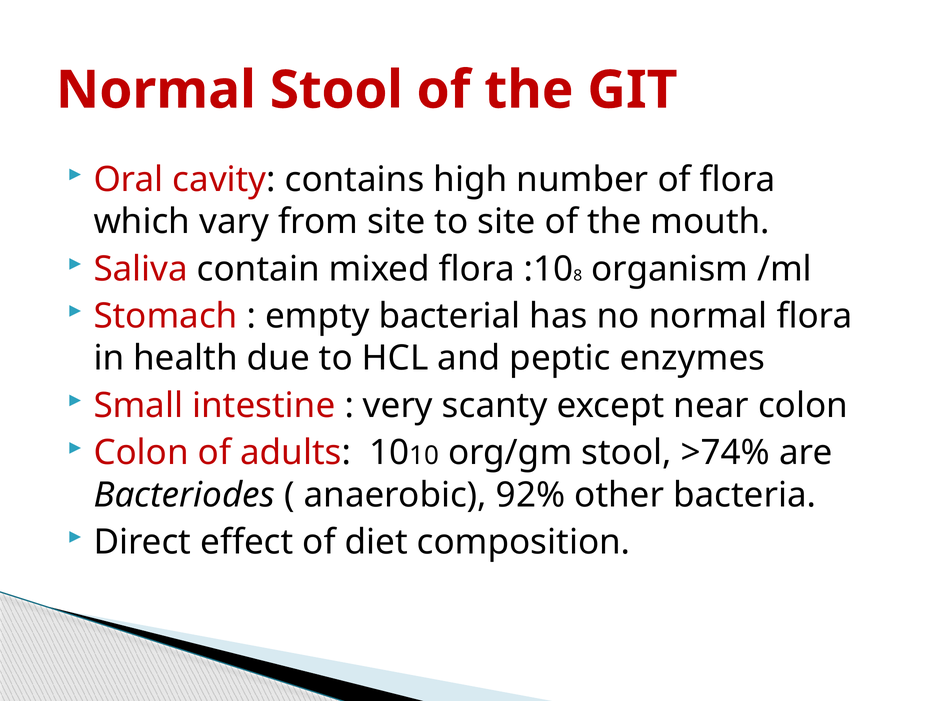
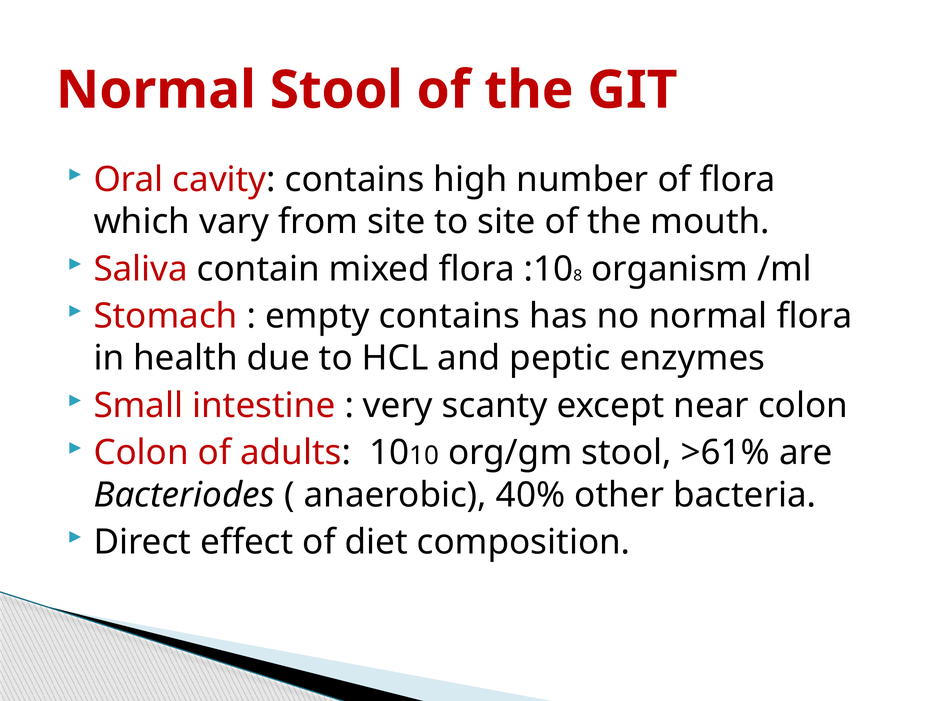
empty bacterial: bacterial -> contains (449, 316)
>74%: >74% -> >61% (725, 453)
92%: 92% -> 40% (531, 495)
